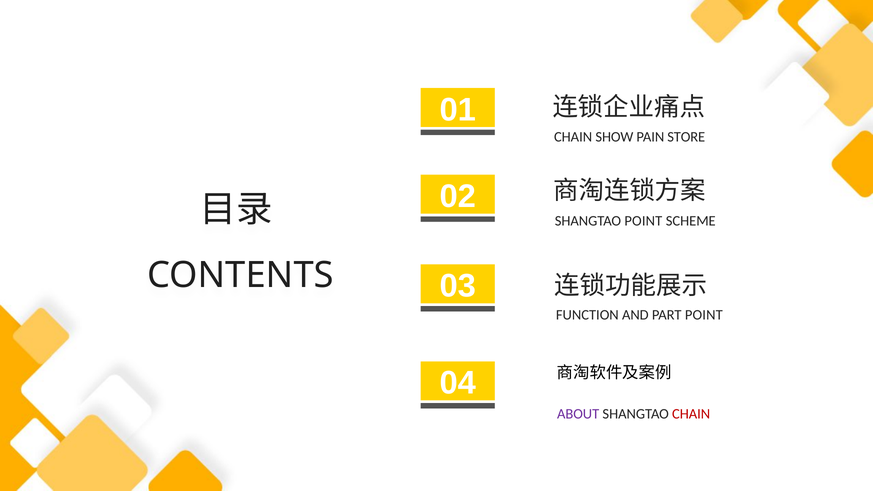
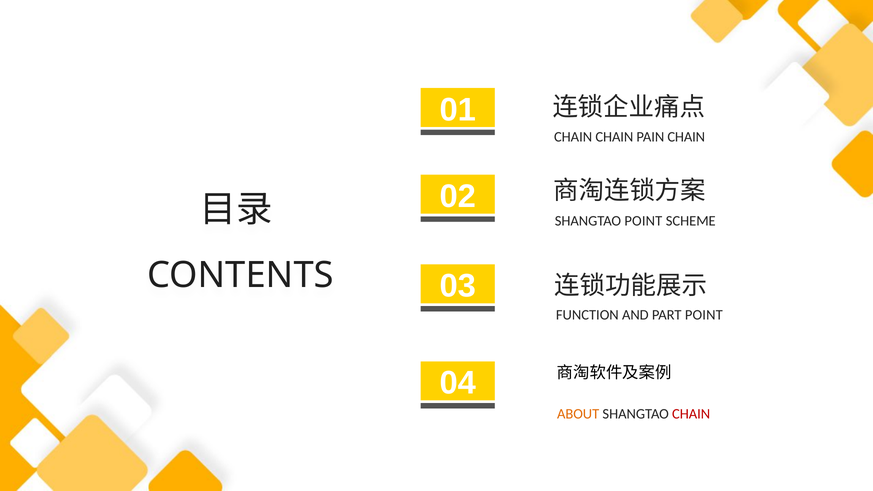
CHAIN SHOW: SHOW -> CHAIN (614, 137)
PAIN STORE: STORE -> CHAIN (686, 137)
ABOUT colour: purple -> orange (578, 414)
